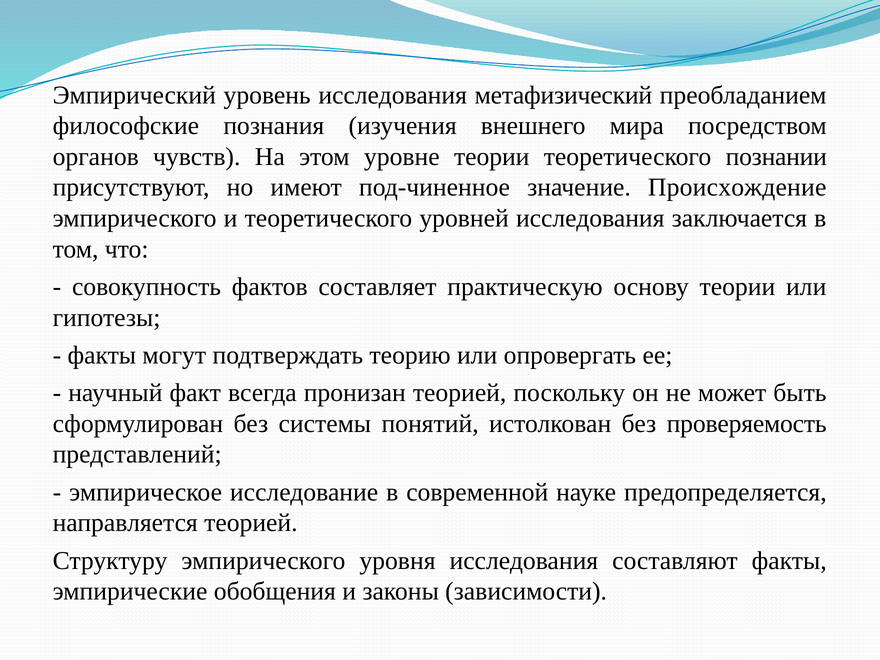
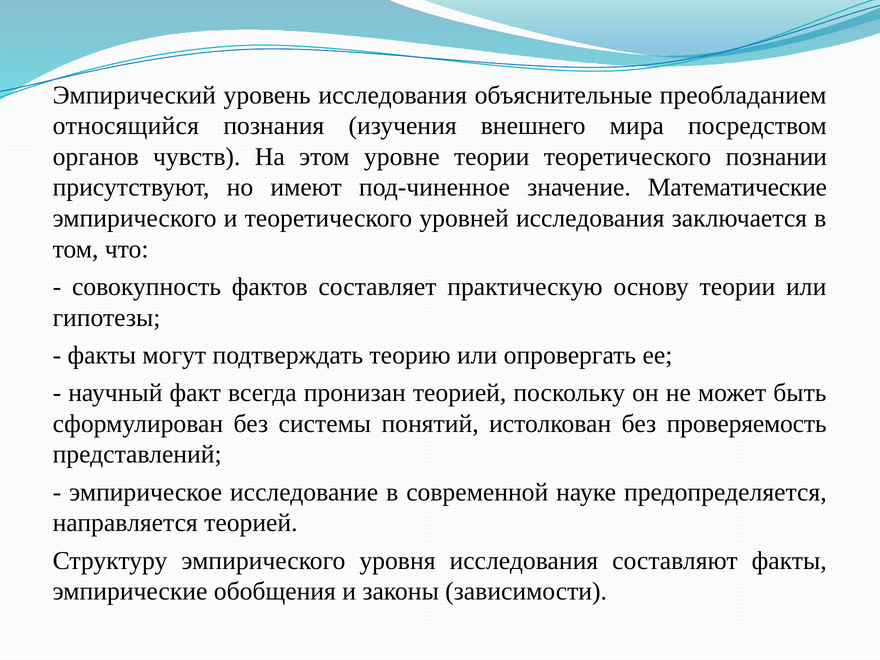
метафизический: метафизический -> объяснительные (563, 95)
философские: философские -> относящийся (126, 126)
Происхождение: Происхождение -> Математические (737, 188)
